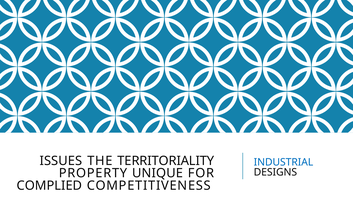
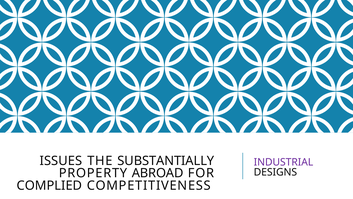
TERRITORIALITY: TERRITORIALITY -> SUBSTANTIALLY (166, 160)
INDUSTRIAL colour: blue -> purple (283, 162)
UNIQUE: UNIQUE -> ABROAD (158, 173)
